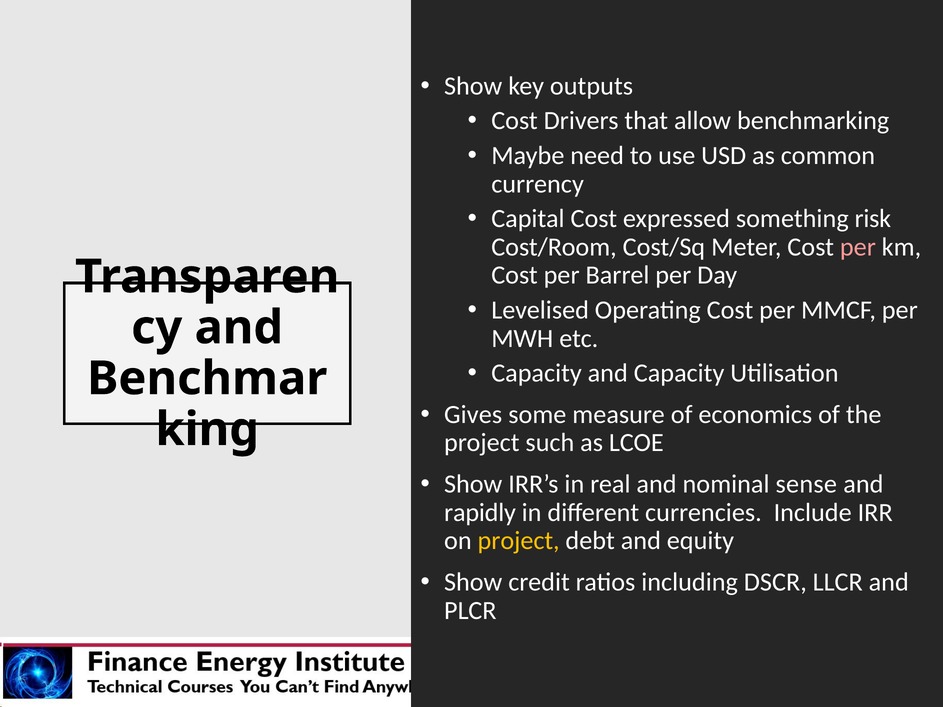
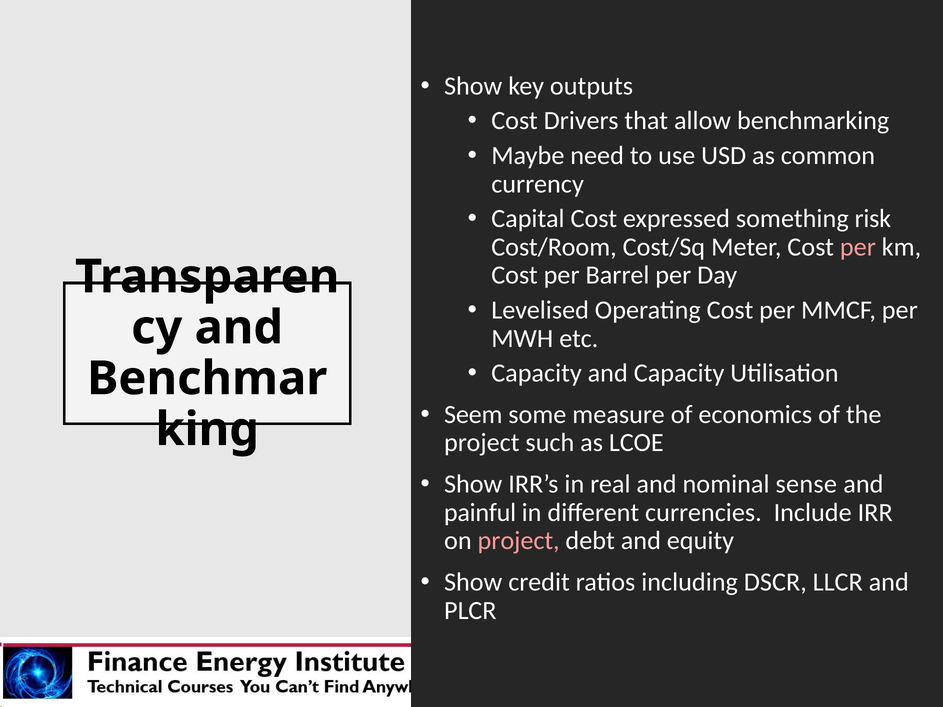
Gives: Gives -> Seem (473, 415)
rapidly: rapidly -> painful (480, 513)
project colour: yellow -> pink (519, 541)
